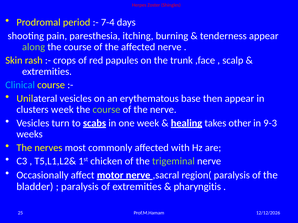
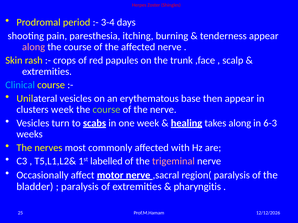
7-4: 7-4 -> 3-4 (108, 22)
along colour: light green -> pink (34, 47)
takes other: other -> along (240, 123)
9-3: 9-3 -> 6-3 (270, 123)
chicken: chicken -> labelled (106, 161)
trigeminal colour: light green -> pink (173, 161)
